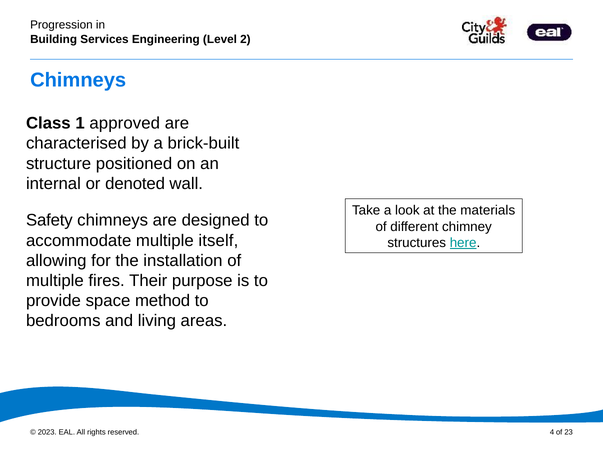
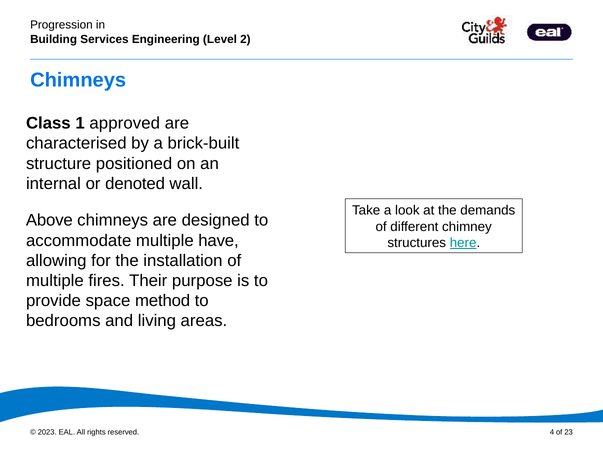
materials: materials -> demands (488, 211)
Safety: Safety -> Above (49, 221)
itself: itself -> have (219, 241)
